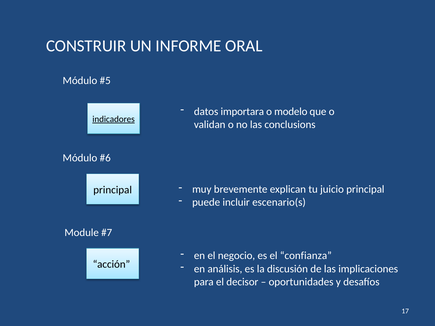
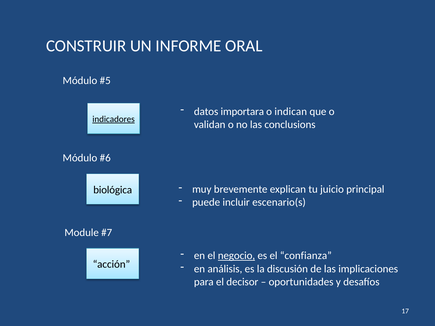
modelo: modelo -> indican (291, 112)
principal: principal -> biológica (113, 190)
negocio underline: none -> present (236, 256)
